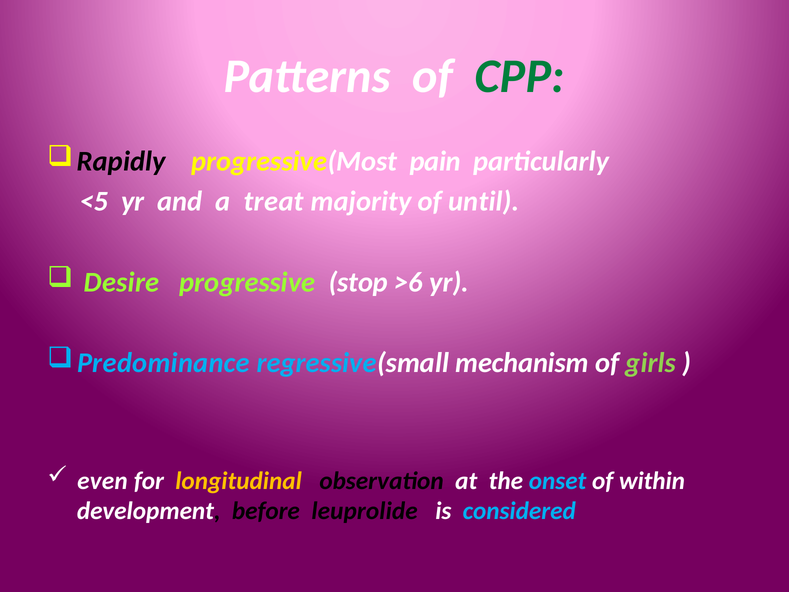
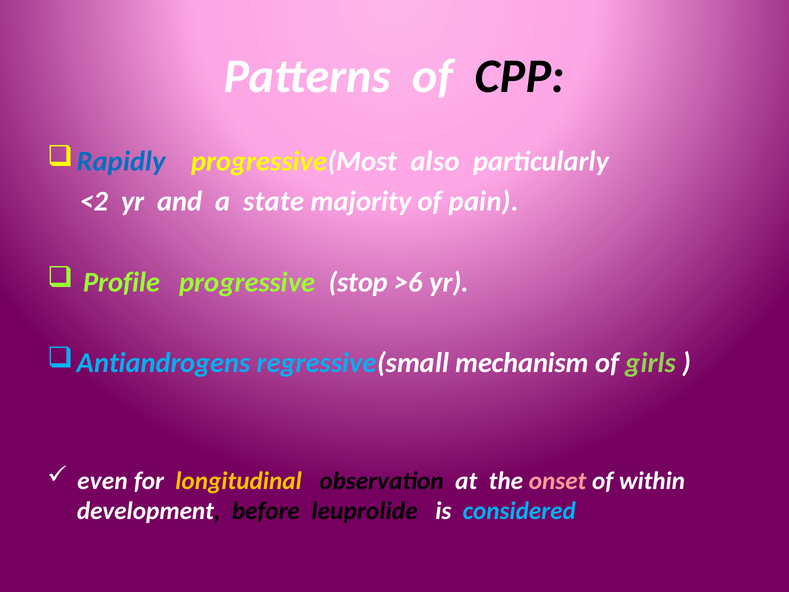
CPP colour: green -> black (520, 76)
Rapidly colour: black -> blue (121, 161)
pain: pain -> also (435, 161)
<5: <5 -> <2 (94, 201)
treat: treat -> state (274, 201)
until: until -> pain (484, 201)
Desire: Desire -> Profile (122, 282)
Predominance: Predominance -> Antiandrogens (164, 363)
onset colour: light blue -> pink (558, 481)
